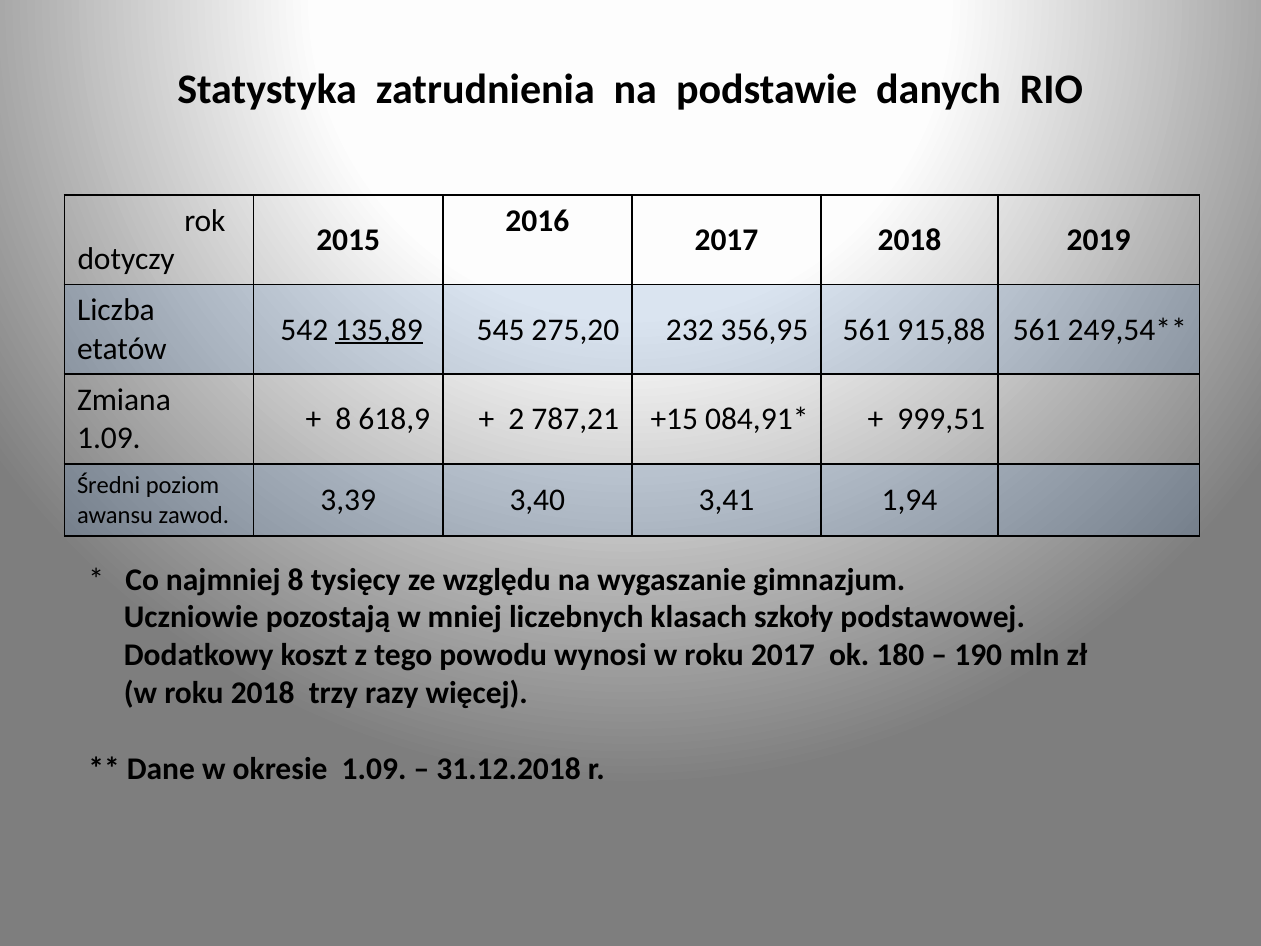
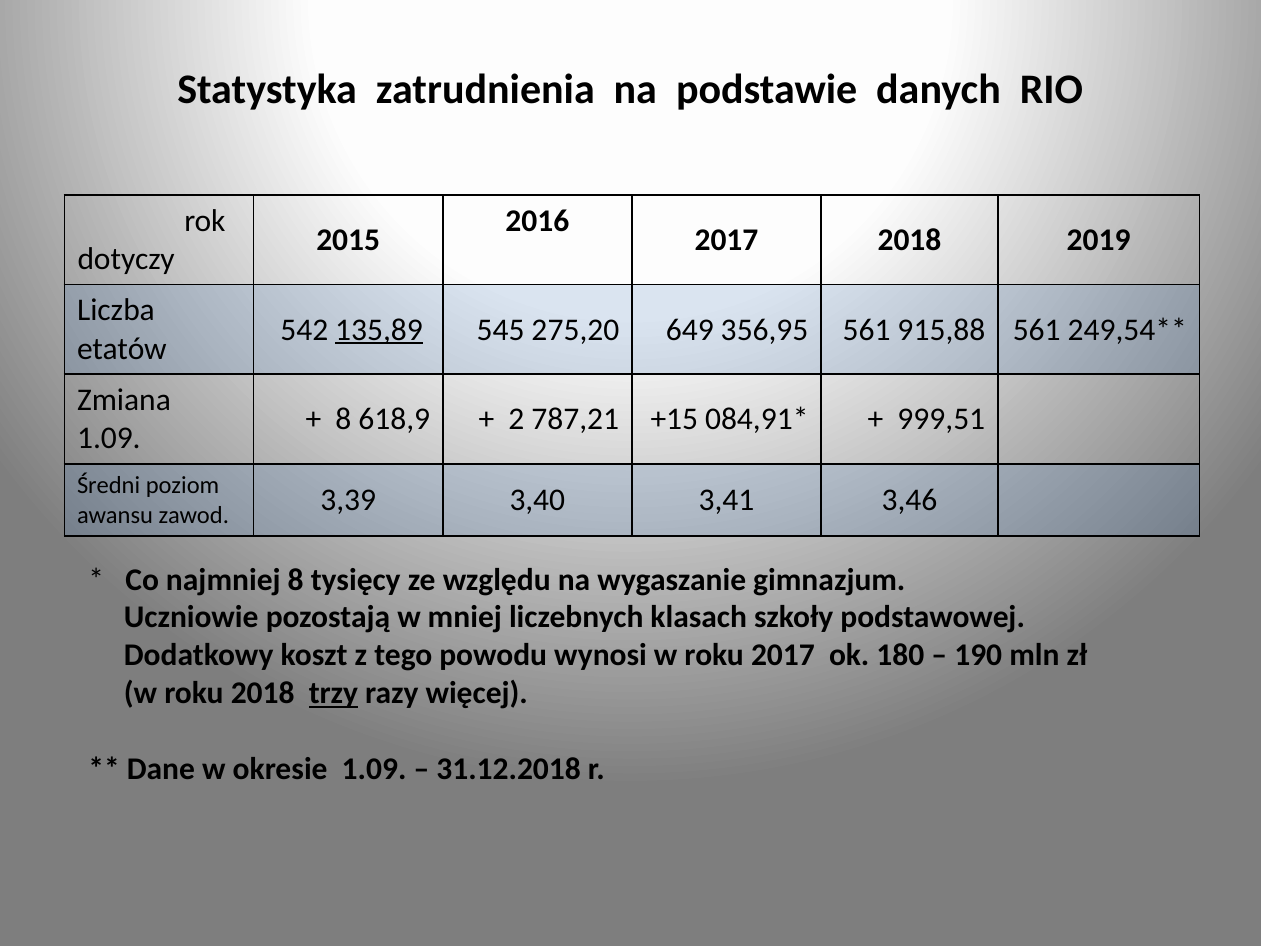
232: 232 -> 649 (690, 330)
1,94: 1,94 -> 3,46 (909, 500)
trzy underline: none -> present (333, 693)
